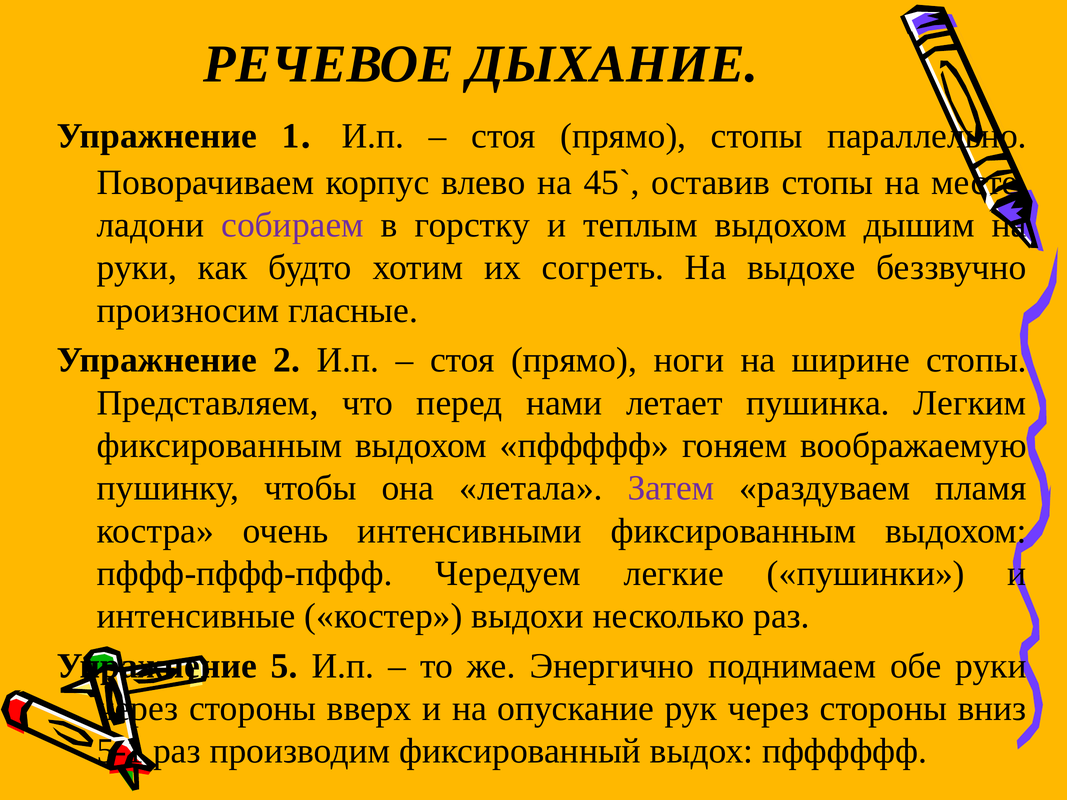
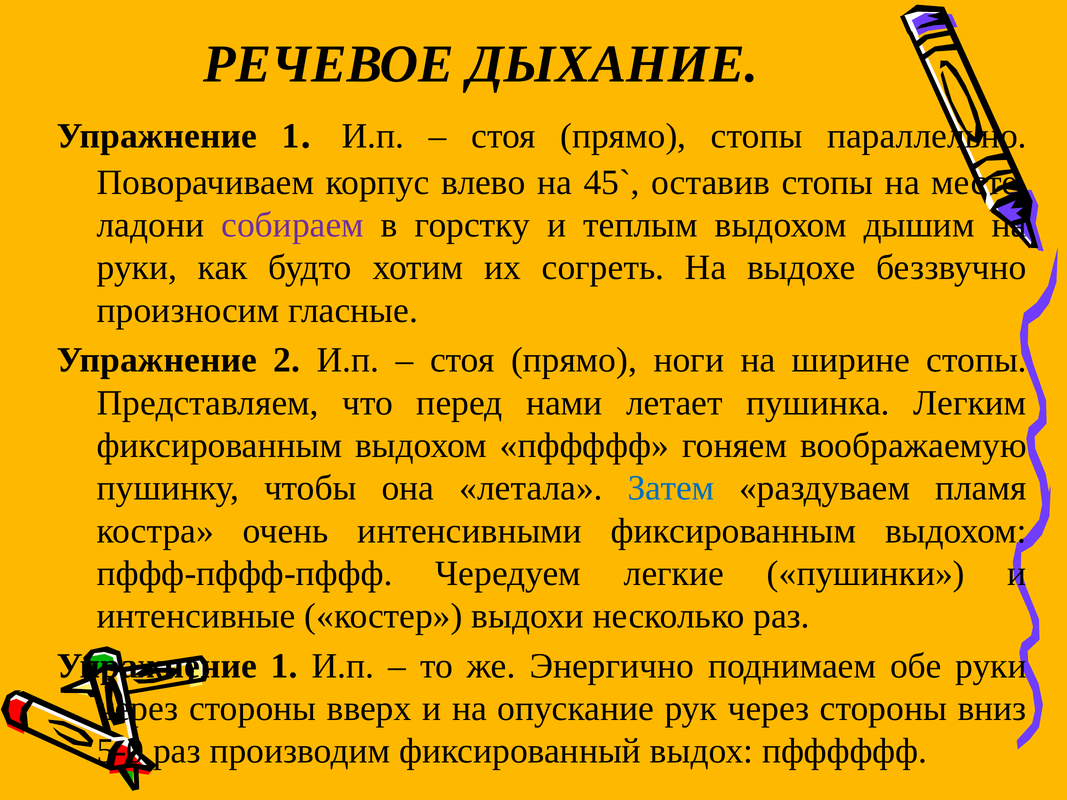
Затем colour: purple -> blue (671, 488)
5: 5 -> 1 (284, 666)
5-1: 5-1 -> 5-0 (121, 751)
